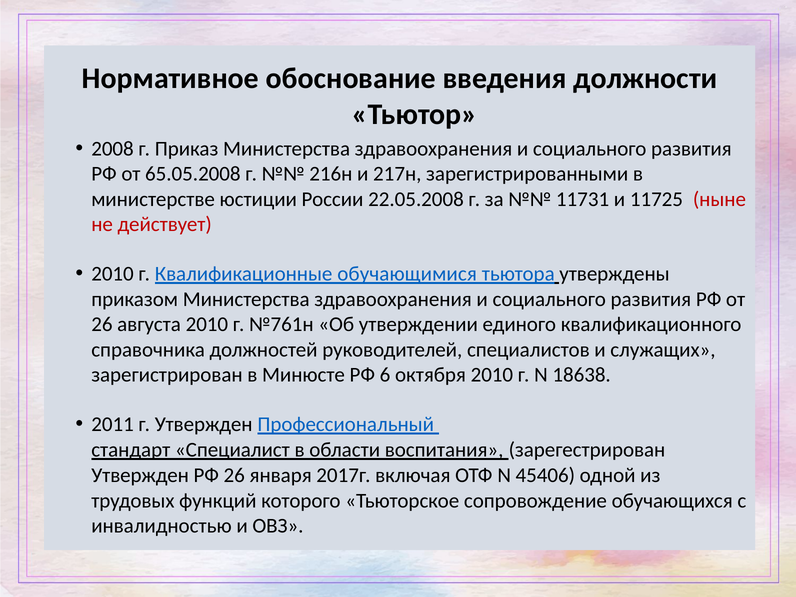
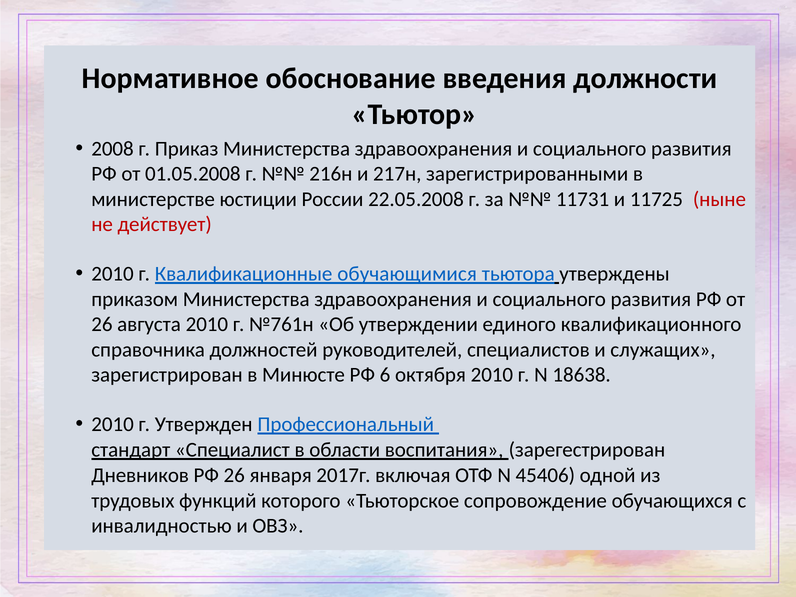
65.05.2008: 65.05.2008 -> 01.05.2008 (193, 174)
2011: 2011 -> 2010 (113, 424)
Утвержден: Утвержден -> Дневников (140, 475)
